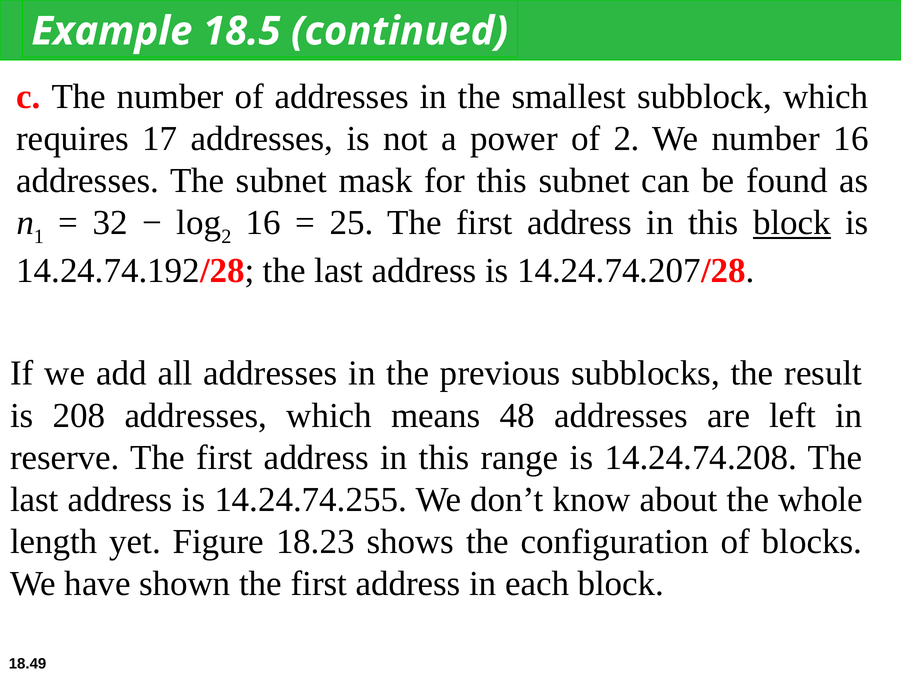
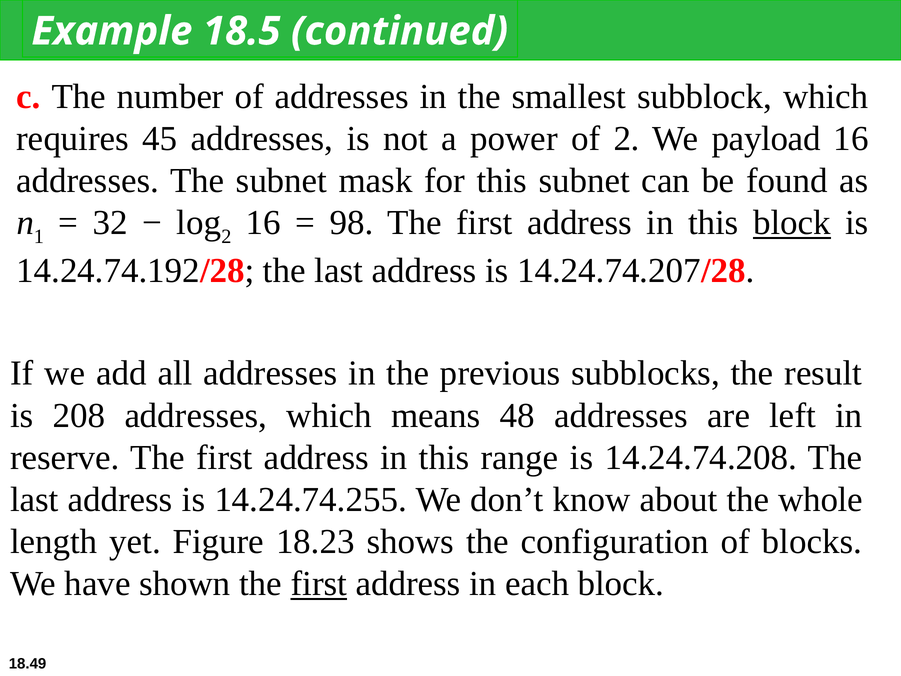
17: 17 -> 45 (160, 139)
We number: number -> payload (766, 139)
25: 25 -> 98 (352, 223)
first underline: none -> present (319, 584)
